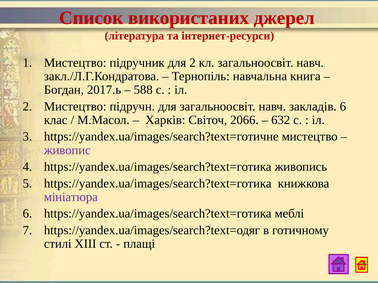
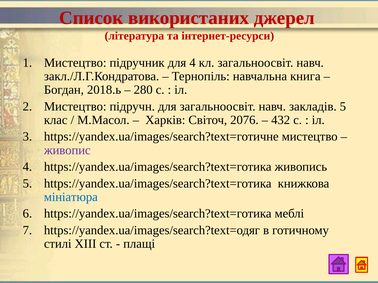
для 2: 2 -> 4 (193, 63)
2017.ь: 2017.ь -> 2018.ь (104, 90)
588: 588 -> 280 (143, 90)
закладів 6: 6 -> 5 (343, 107)
2066: 2066 -> 2076 (244, 120)
632: 632 -> 432 (281, 120)
мініатюра colour: purple -> blue (71, 197)
